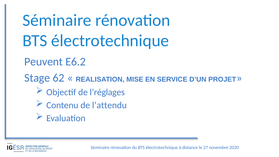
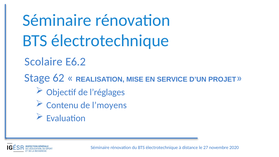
Peuvent: Peuvent -> Scolaire (44, 62)
l’attendu: l’attendu -> l’moyens (109, 105)
